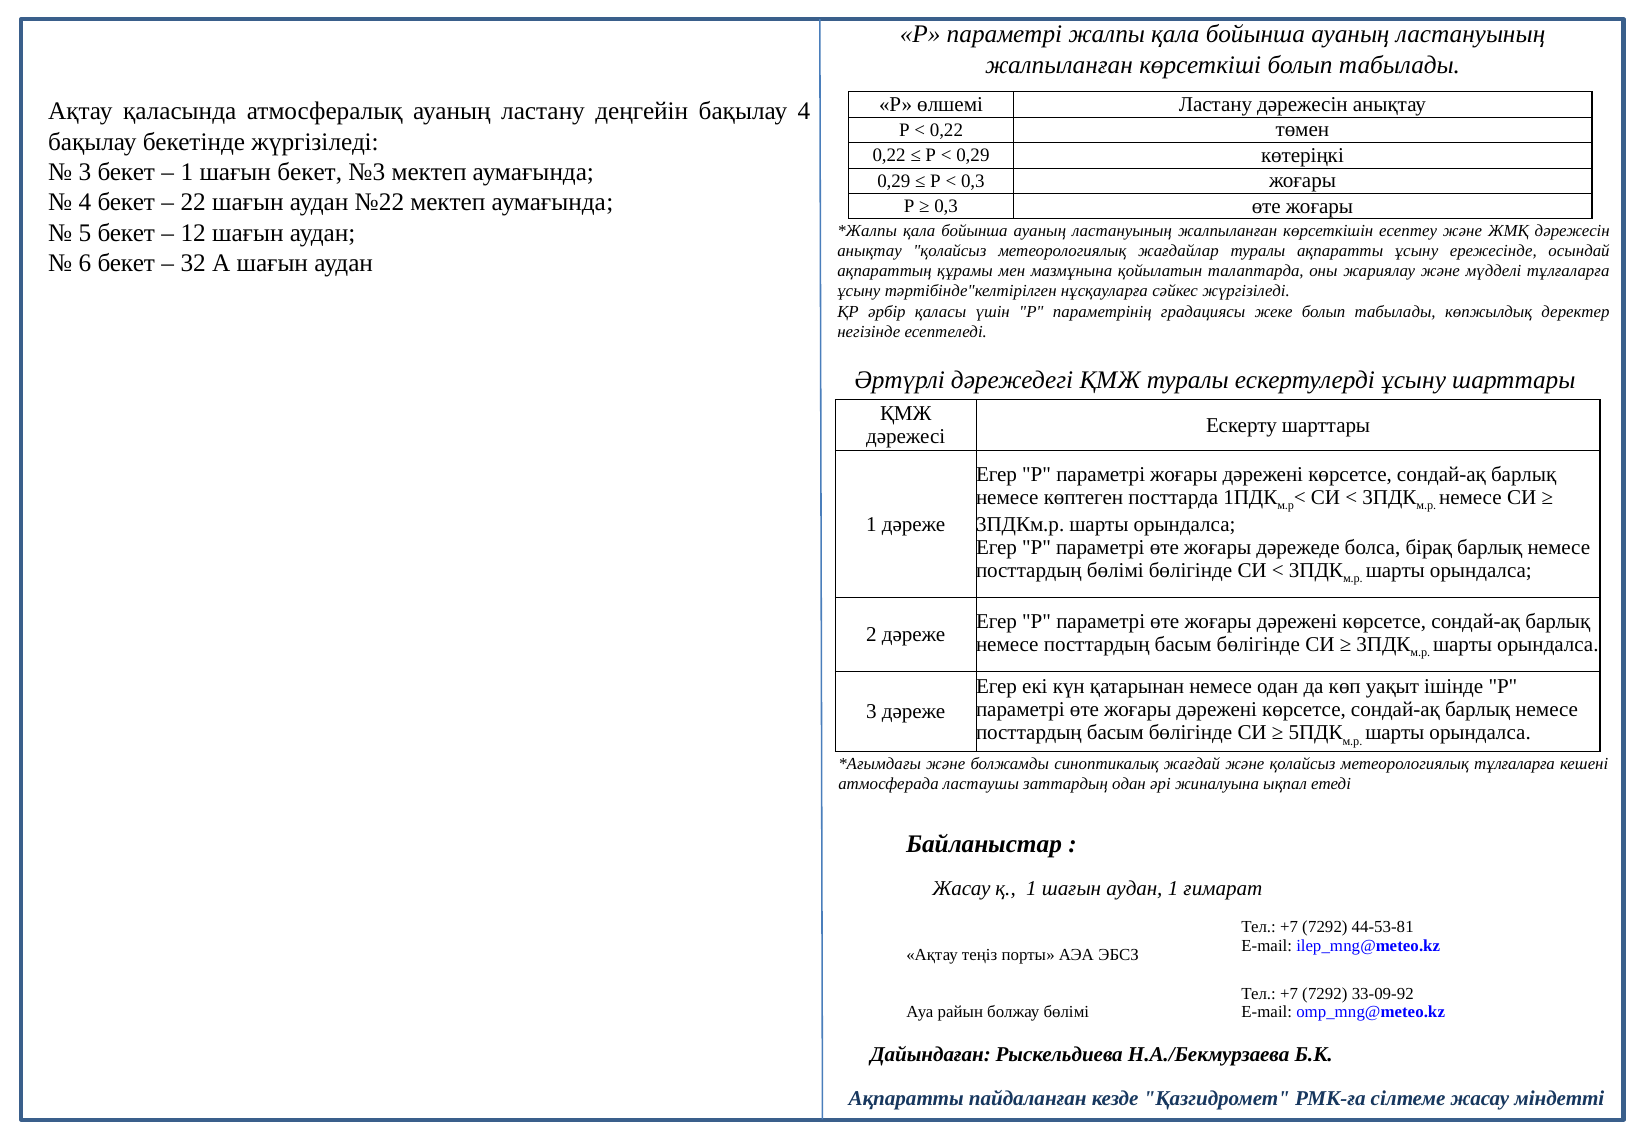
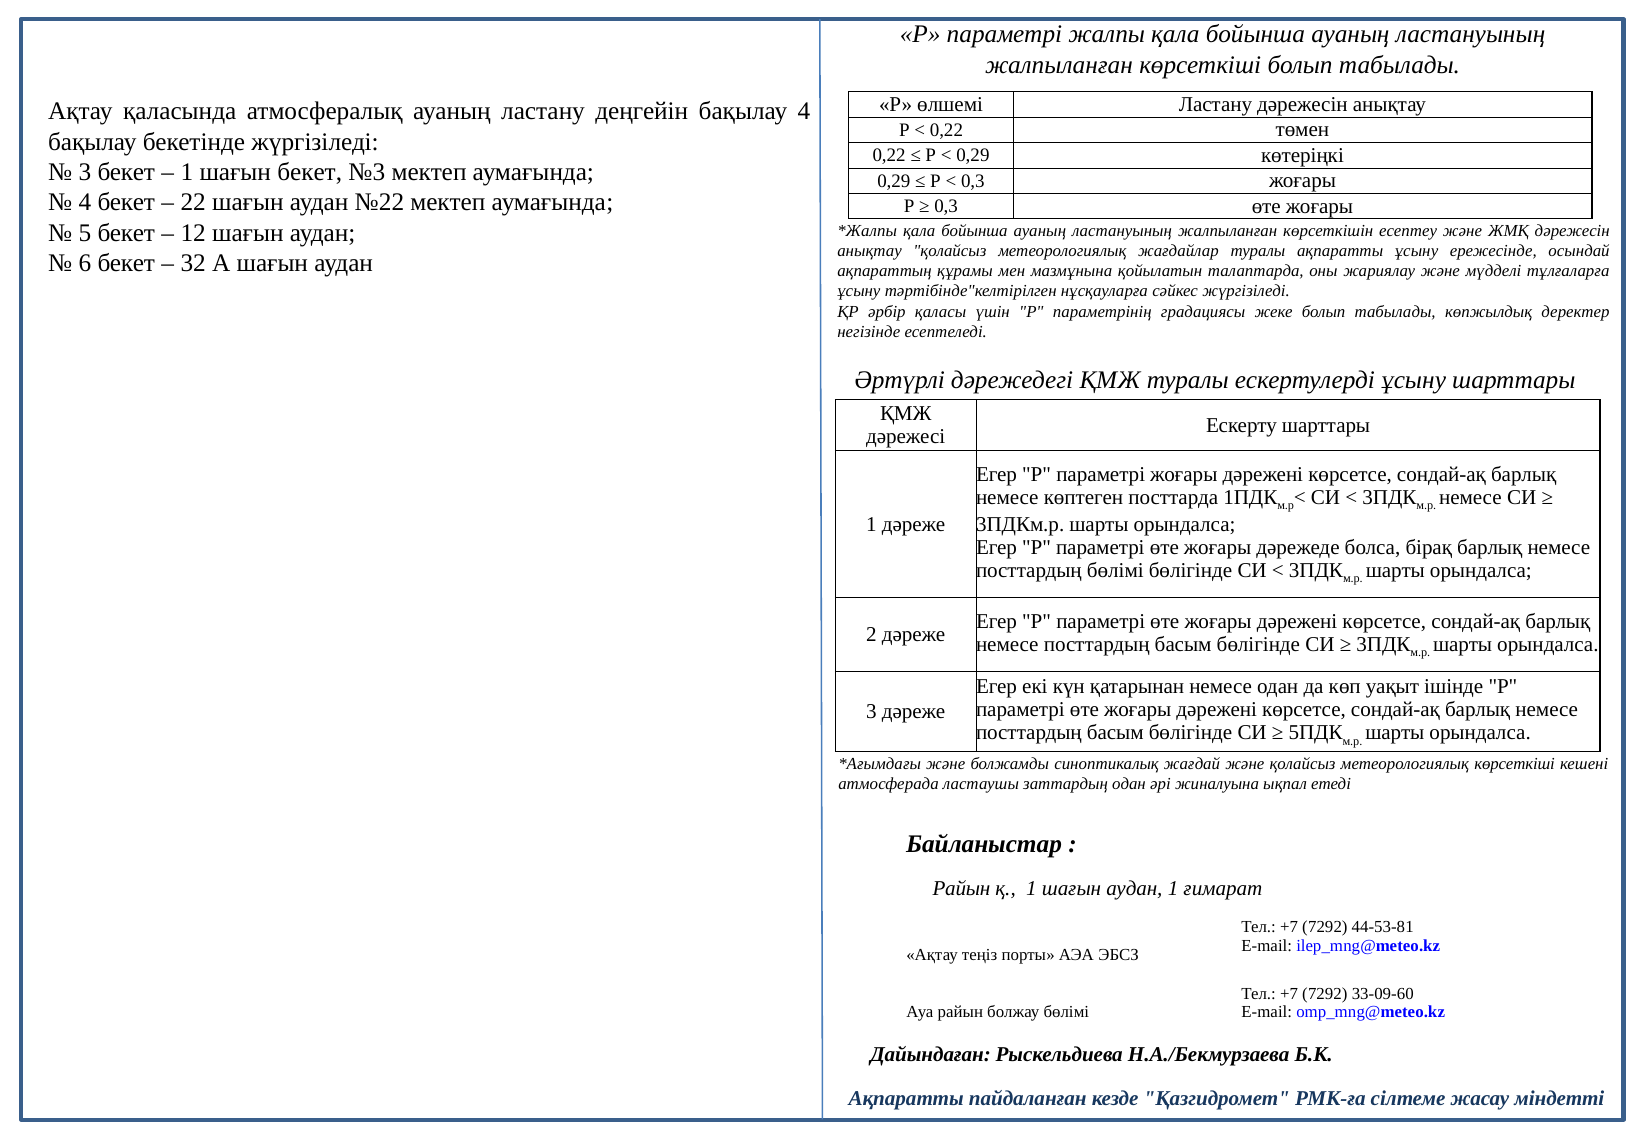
метеорологиялық тұлғаларға: тұлғаларға -> көрсеткіші (1515, 763)
Жасау: Жасау -> Райын (961, 888)
33-09-92: 33-09-92 -> 33-09-60 (1383, 993)
